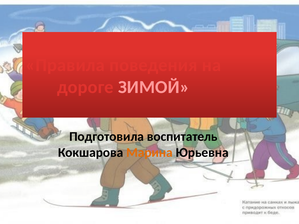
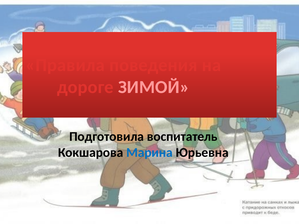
Марина colour: orange -> blue (149, 153)
